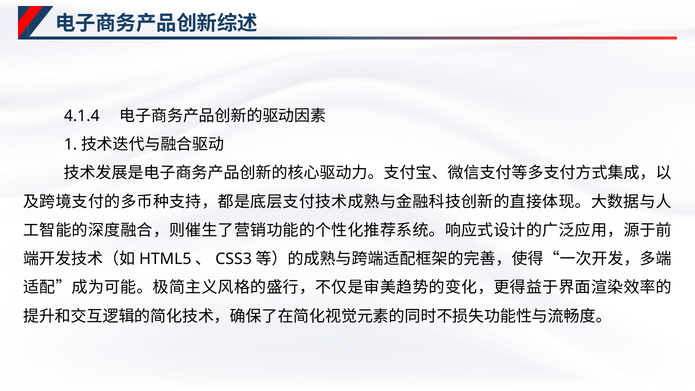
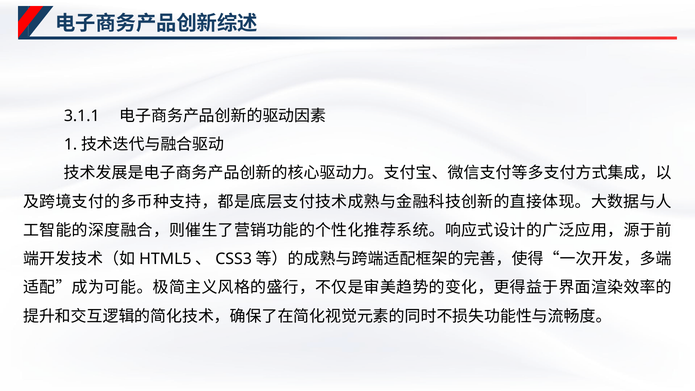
4.1.4: 4.1.4 -> 3.1.1 (82, 116)
